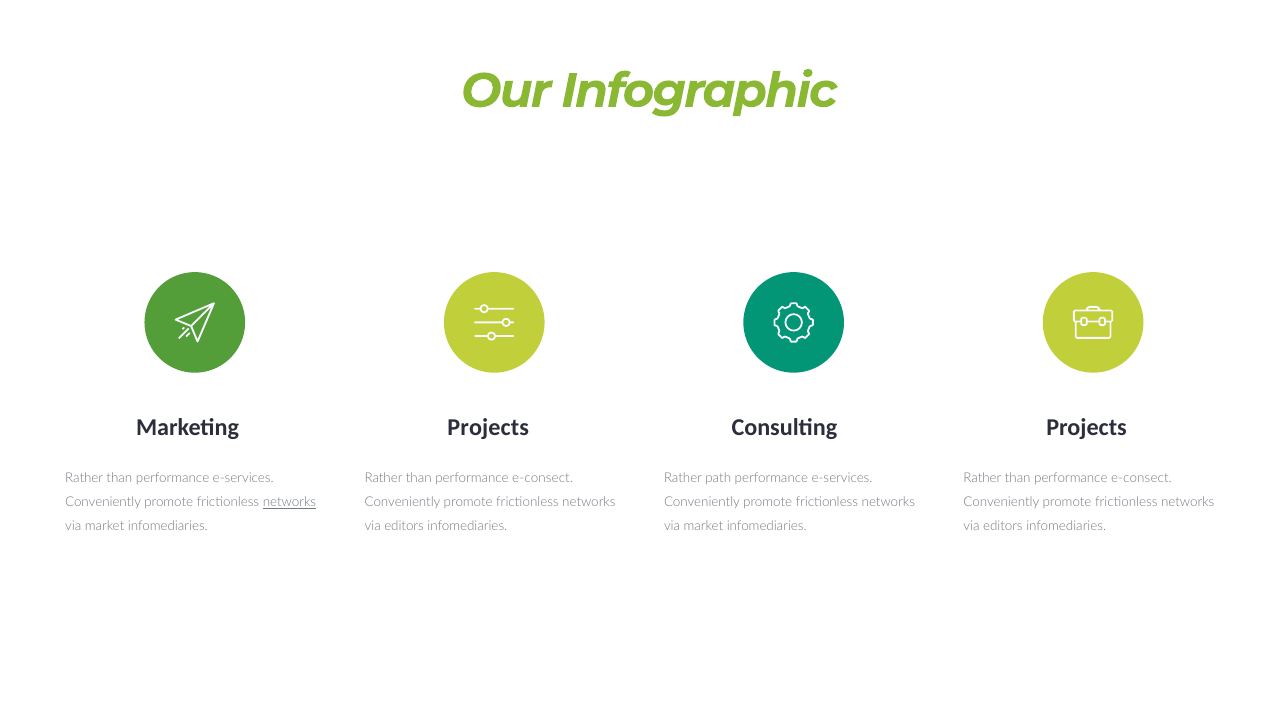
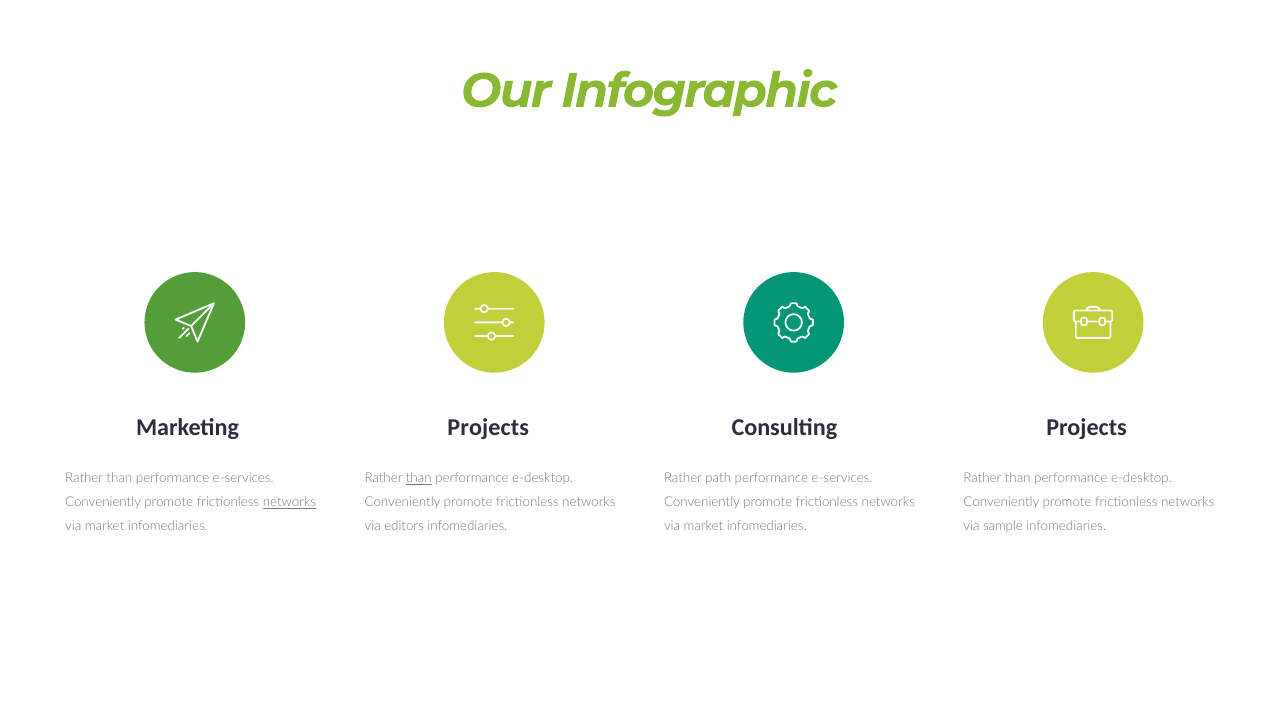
than underline: none -> present (419, 478)
e-consect: e-consect -> e-desktop (543, 478)
e-consect: e-consect -> e-desktop (1141, 478)
editors: editors -> sample (1003, 527)
